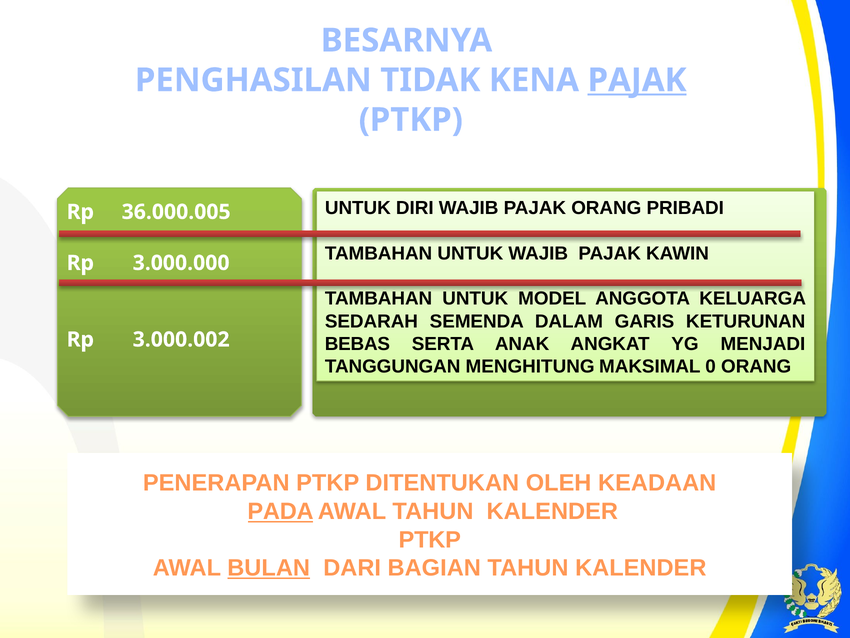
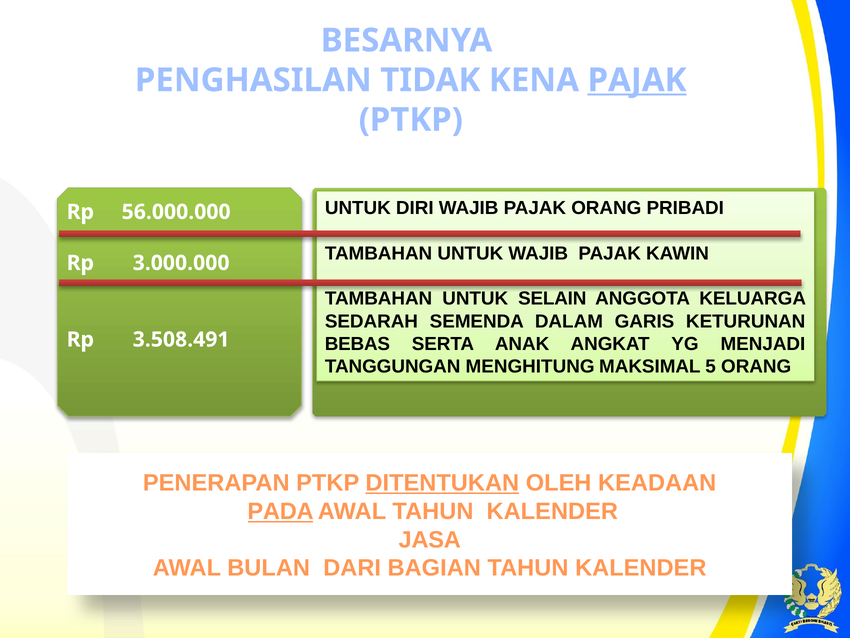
36.000.005: 36.000.005 -> 56.000.000 (176, 212)
MODEL: MODEL -> SELAIN (552, 298)
3.000.002: 3.000.002 -> 3.508.491 (181, 339)
0: 0 -> 5 (711, 366)
DITENTUKAN underline: none -> present (442, 483)
PTKP: PTKP -> JASA (430, 539)
BULAN underline: present -> none (269, 568)
